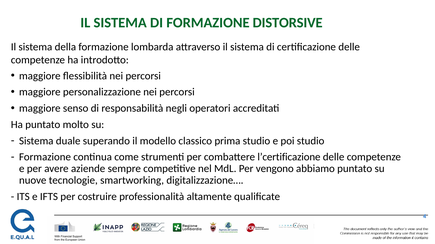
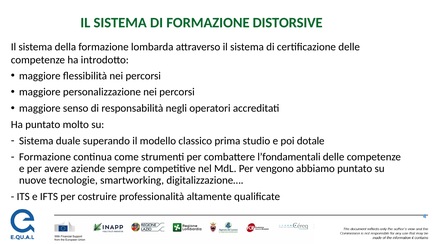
poi studio: studio -> dotale (311, 141)
l’certificazione: l’certificazione -> l’fondamentali (289, 157)
